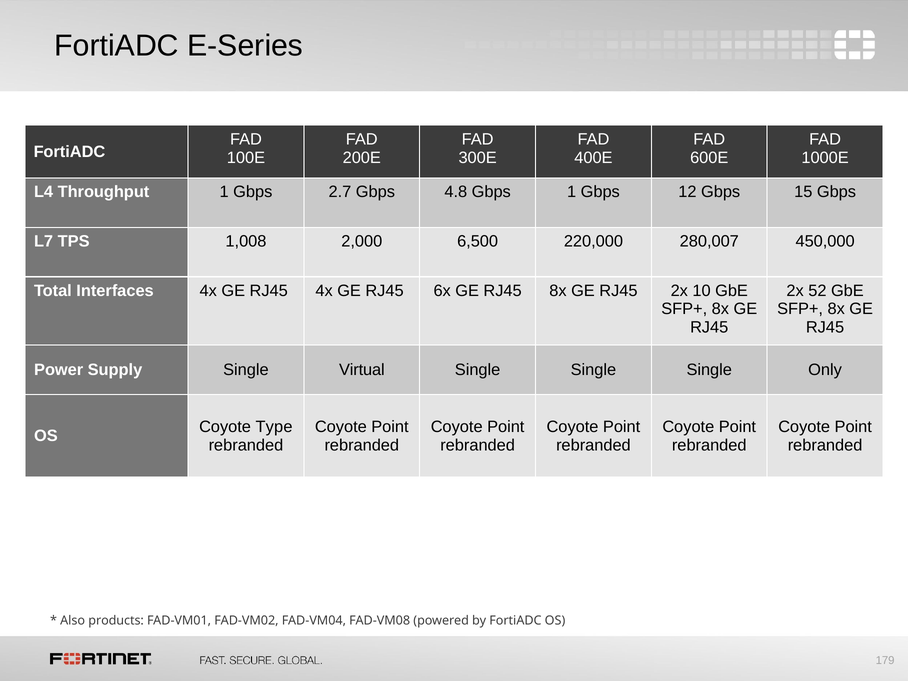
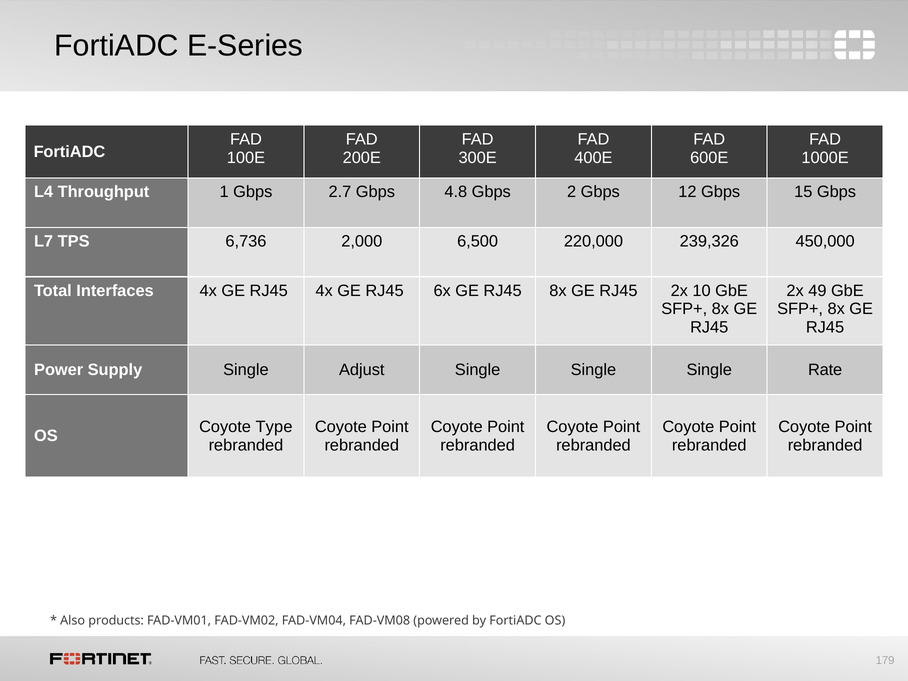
Gbps 1: 1 -> 2 (572, 192)
1,008: 1,008 -> 6,736 (246, 241)
280,007: 280,007 -> 239,326 (709, 241)
52: 52 -> 49 (817, 291)
Virtual: Virtual -> Adjust (362, 370)
Only: Only -> Rate (825, 370)
